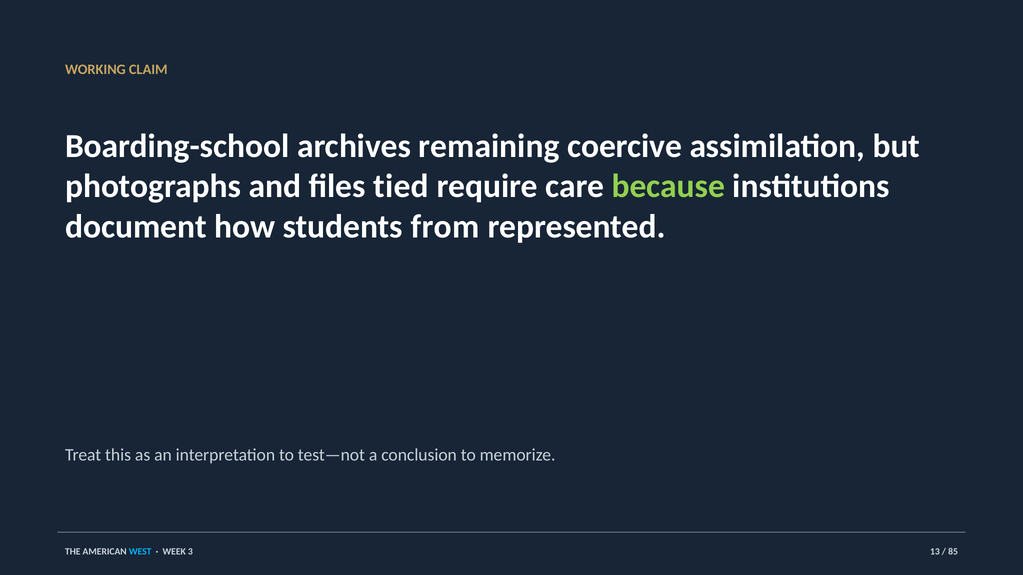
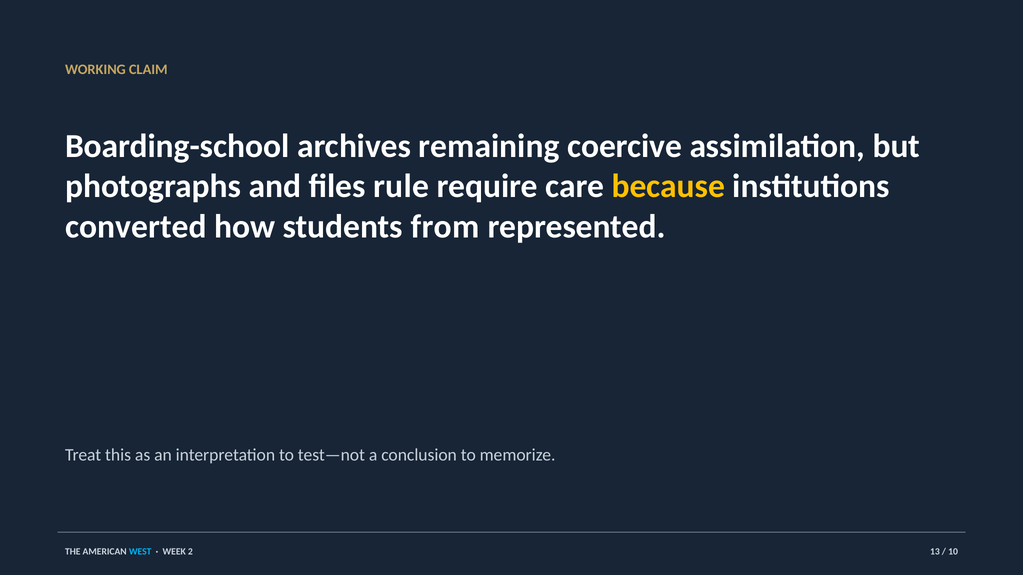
tied: tied -> rule (401, 186)
because colour: light green -> yellow (668, 186)
document: document -> converted (136, 227)
3: 3 -> 2 (190, 552)
85: 85 -> 10 (953, 552)
